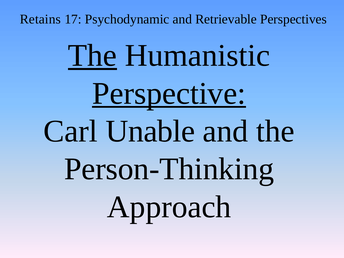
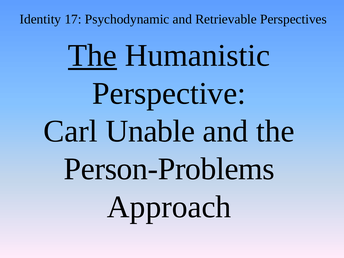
Retains: Retains -> Identity (40, 19)
Perspective underline: present -> none (169, 93)
Person-Thinking: Person-Thinking -> Person-Problems (169, 169)
